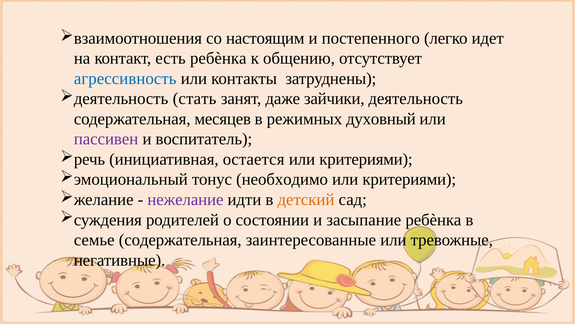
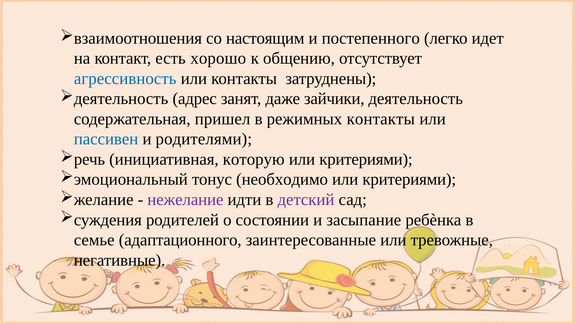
есть ребѐнка: ребѐнка -> хорошо (218, 58)
стать: стать -> адрес (195, 99)
месяцев: месяцев -> пришел (223, 119)
режимных духовный: духовный -> контакты (381, 119)
пассивен colour: purple -> blue (106, 139)
воспитатель: воспитатель -> родителями (204, 139)
остается: остается -> которую (254, 159)
детский colour: orange -> purple (306, 199)
семье содержательная: содержательная -> адаптационного (180, 240)
